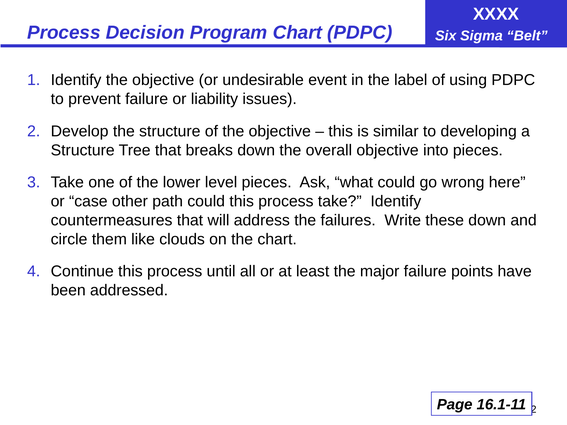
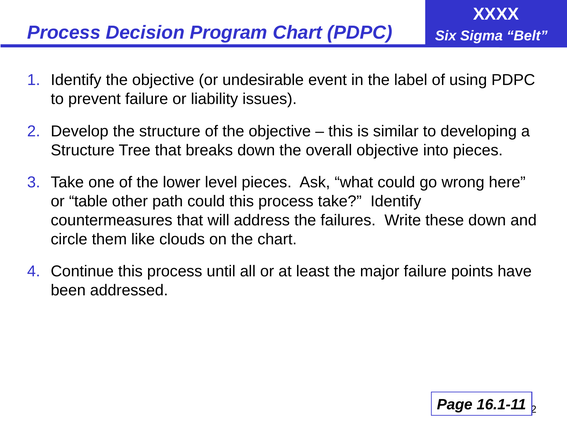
case: case -> table (88, 201)
